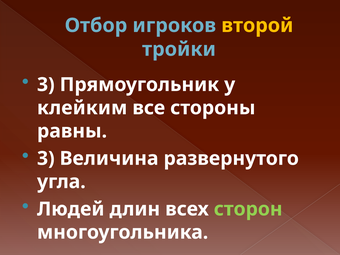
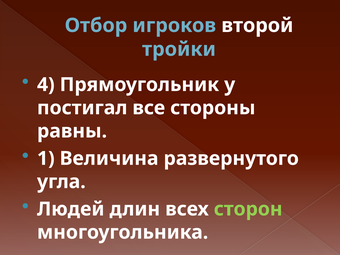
второй colour: yellow -> white (257, 25)
3: 3 -> 4 (46, 85)
клейким: клейким -> постигал (82, 108)
3: 3 -> 1 (46, 158)
